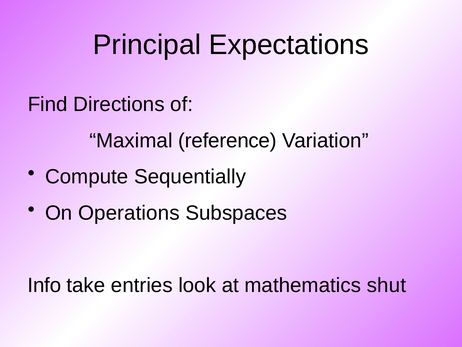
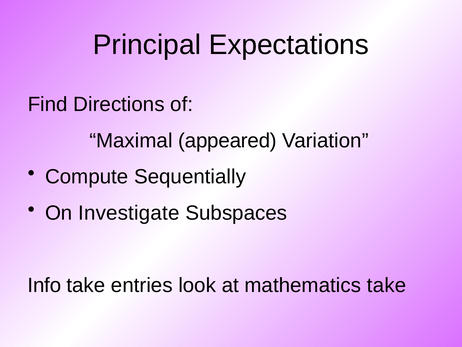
reference: reference -> appeared (227, 140)
Operations: Operations -> Investigate (129, 213)
mathematics shut: shut -> take (387, 285)
